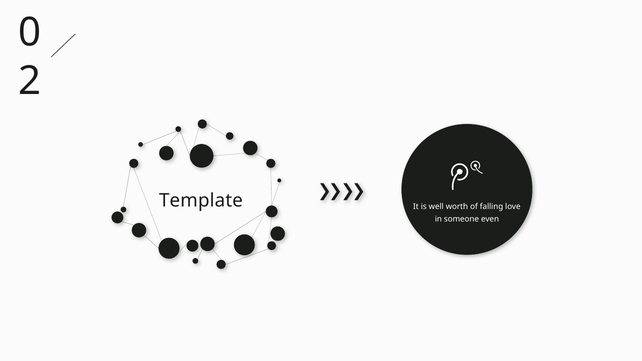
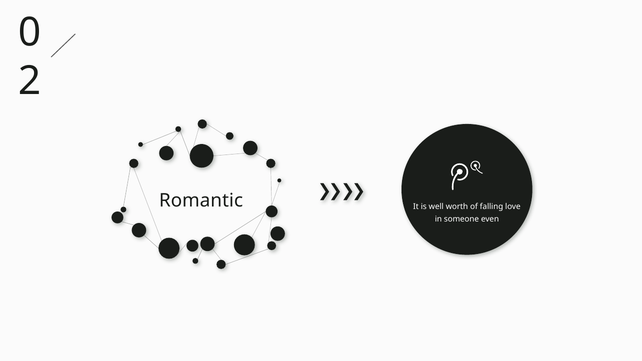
Template: Template -> Romantic (201, 200)
